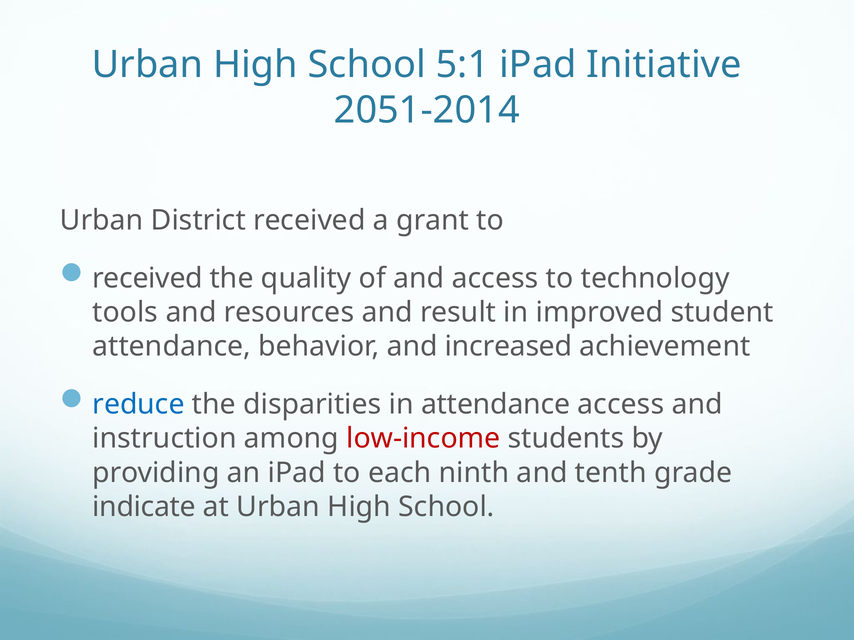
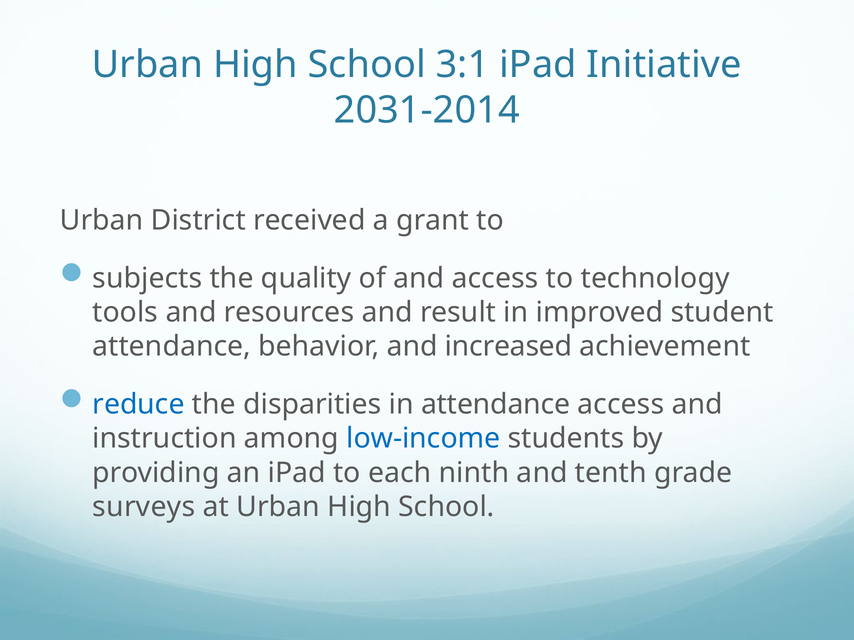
5:1: 5:1 -> 3:1 (463, 65)
2051-2014: 2051-2014 -> 2031-2014 (427, 110)
received: received -> subjects (147, 279)
low-income colour: red -> blue (423, 439)
indicate: indicate -> surveys (144, 507)
